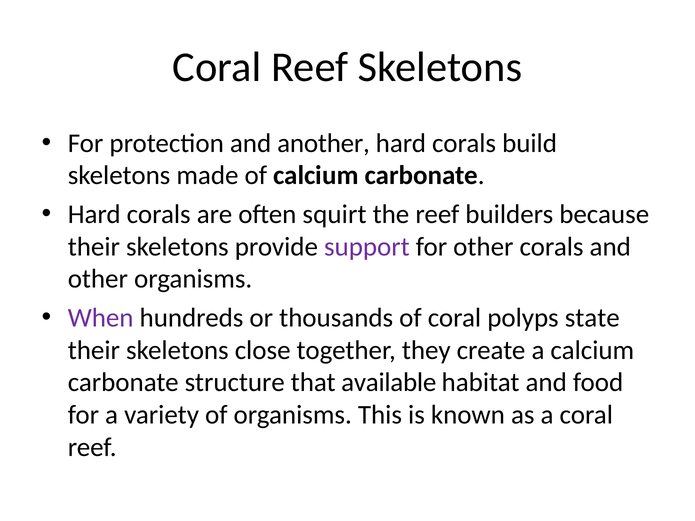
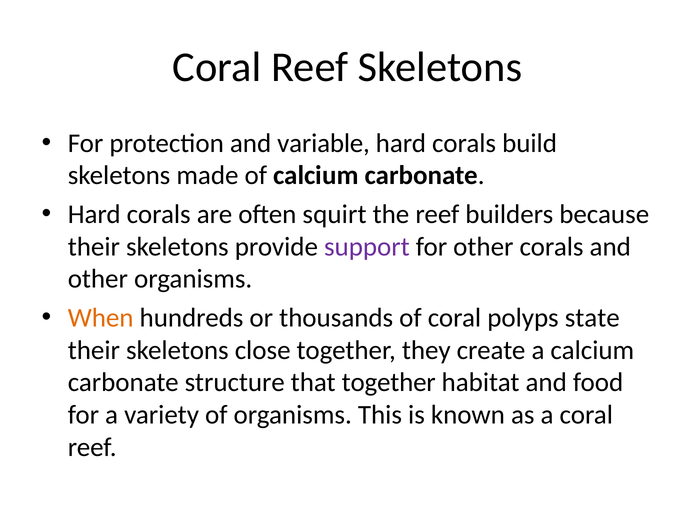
another: another -> variable (324, 143)
When colour: purple -> orange (101, 318)
that available: available -> together (389, 383)
